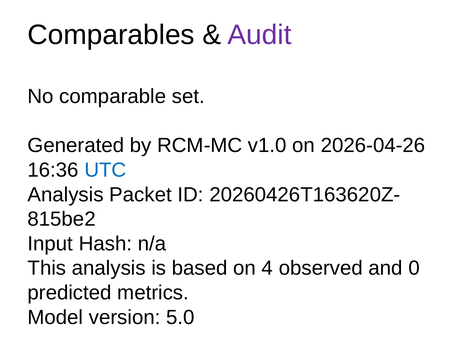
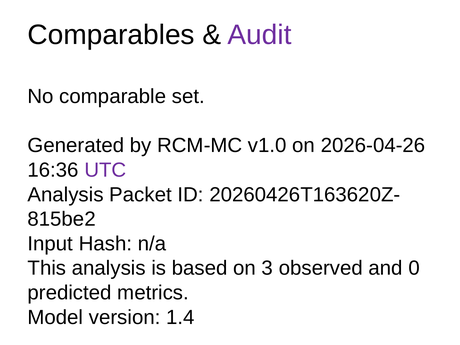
UTC colour: blue -> purple (105, 170)
4: 4 -> 3 (267, 268)
5.0: 5.0 -> 1.4 (180, 317)
